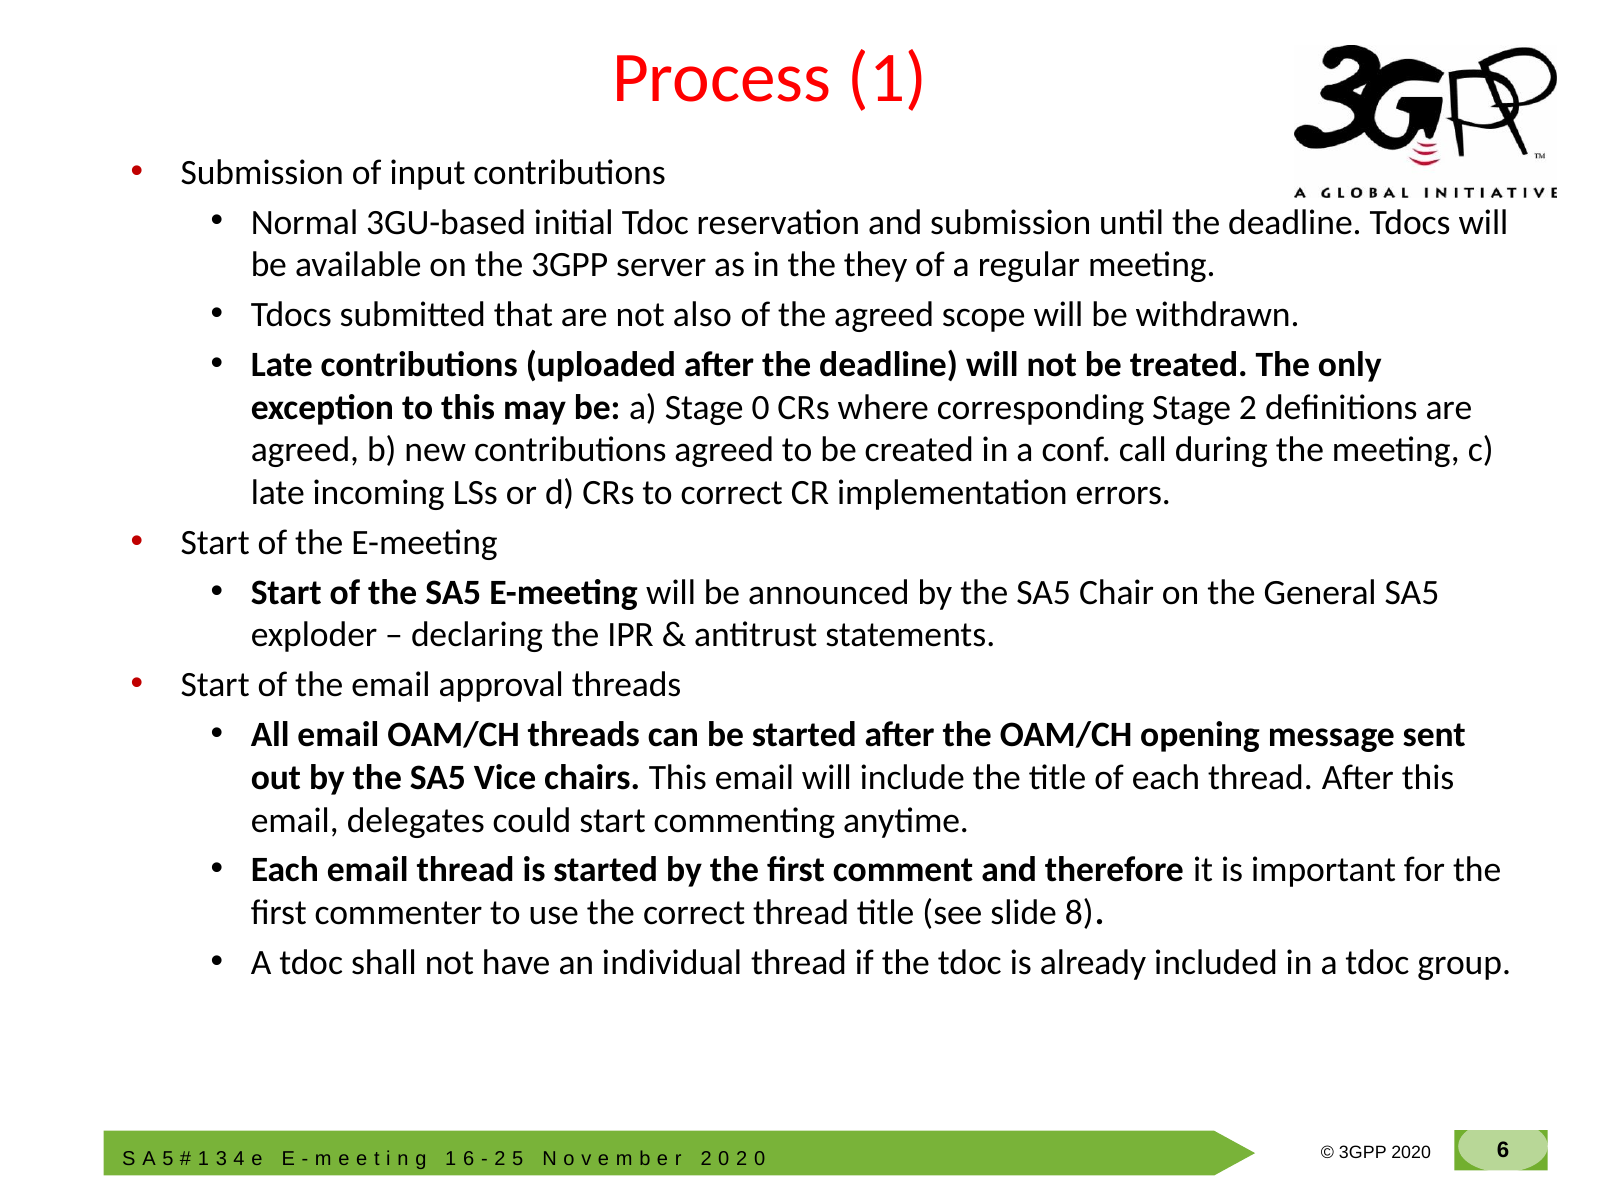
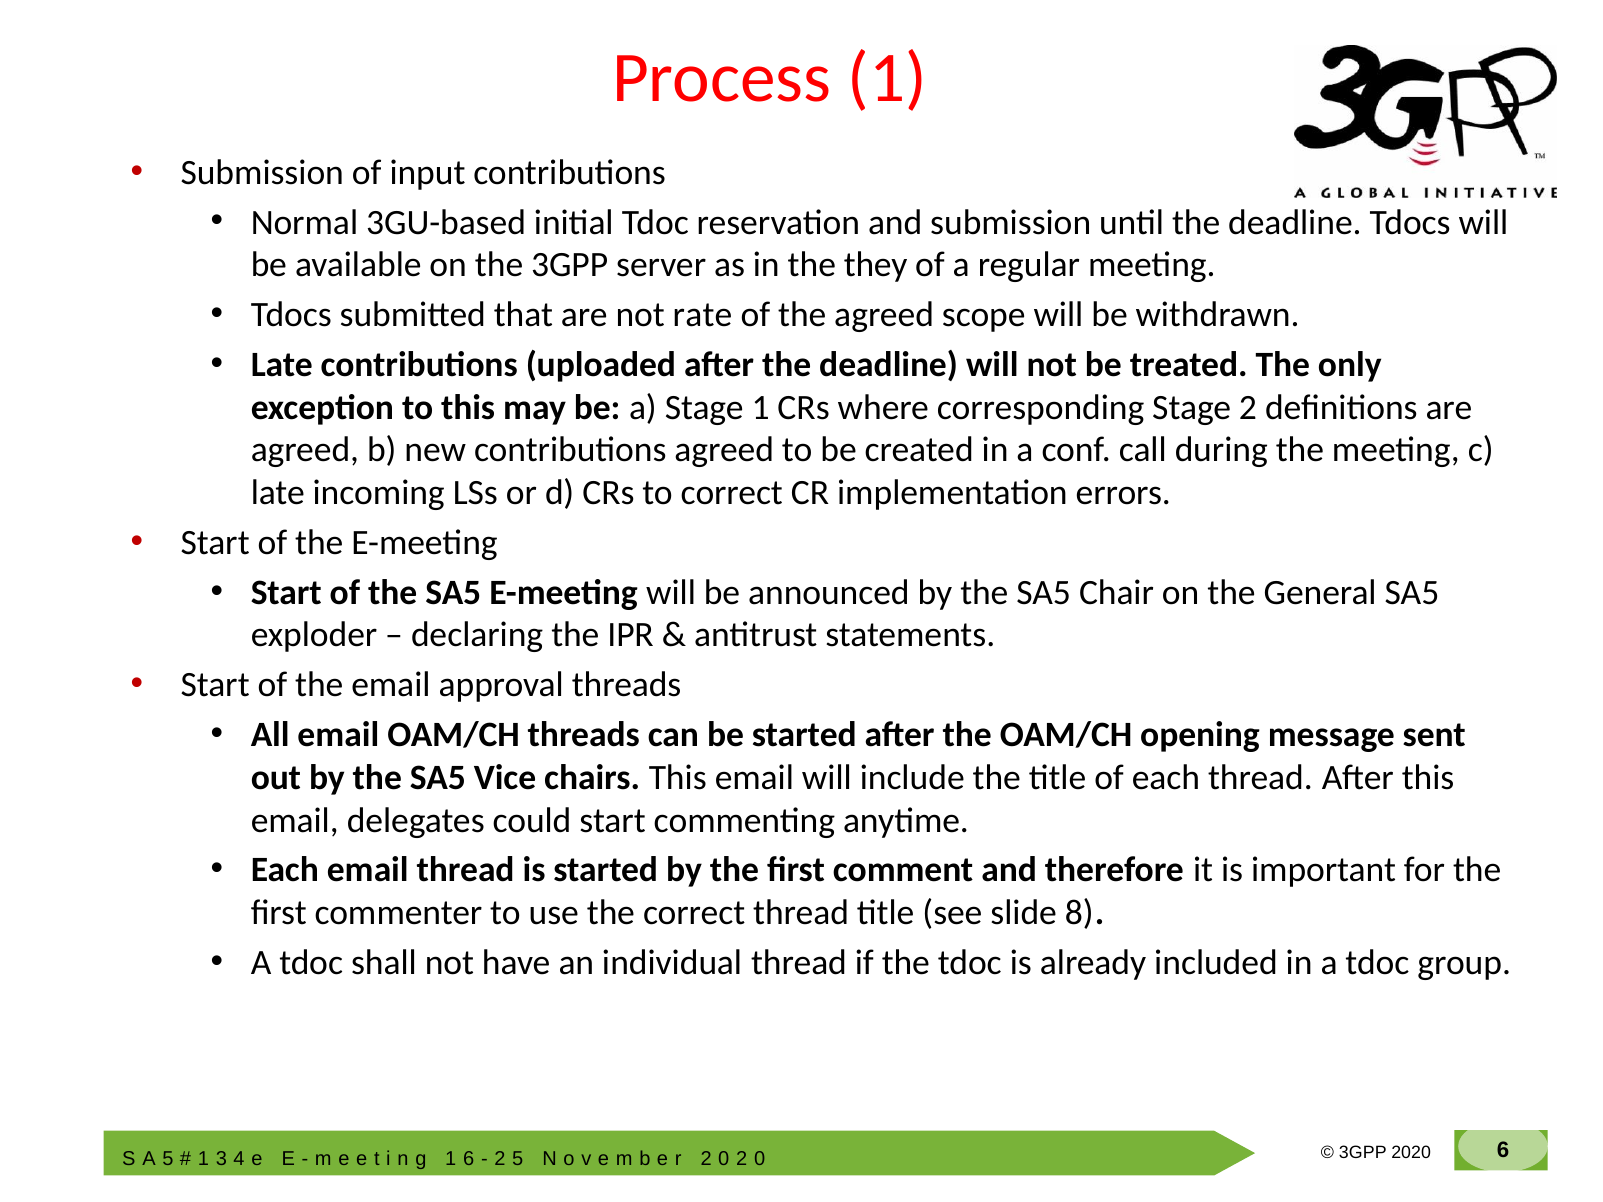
also: also -> rate (703, 315)
Stage 0: 0 -> 1 (761, 407)
